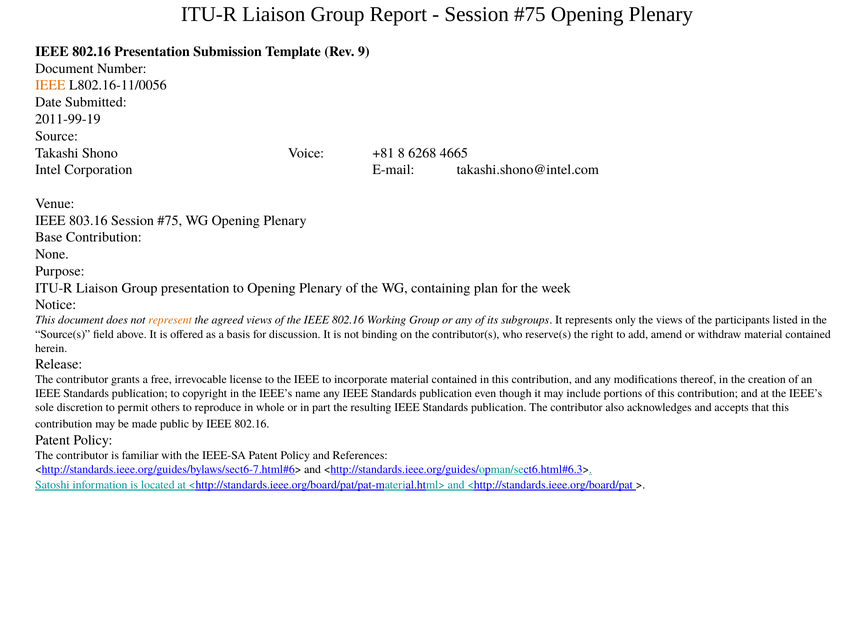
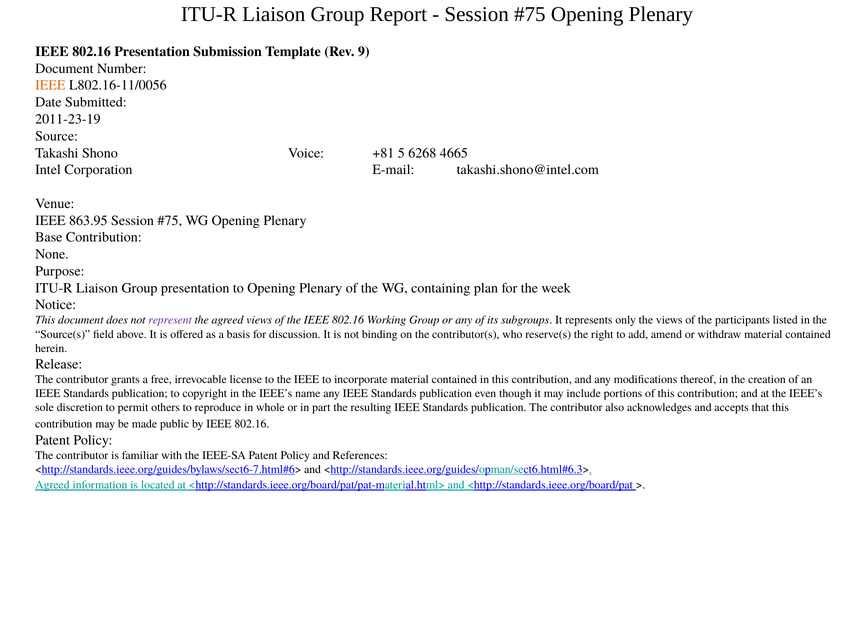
2011-99-19: 2011-99-19 -> 2011-23-19 (68, 119)
8: 8 -> 5 (401, 153)
803.16: 803.16 -> 863.95 (88, 220)
represent colour: orange -> purple (170, 320)
Satoshi: Satoshi -> Agreed (52, 484)
